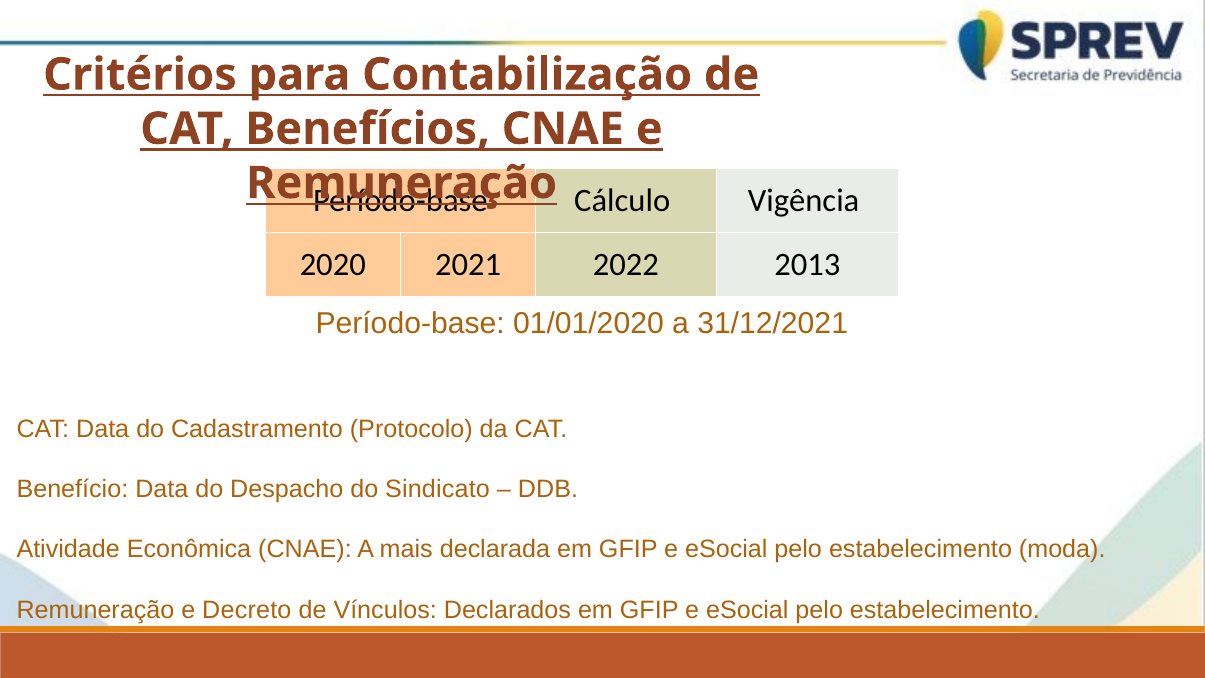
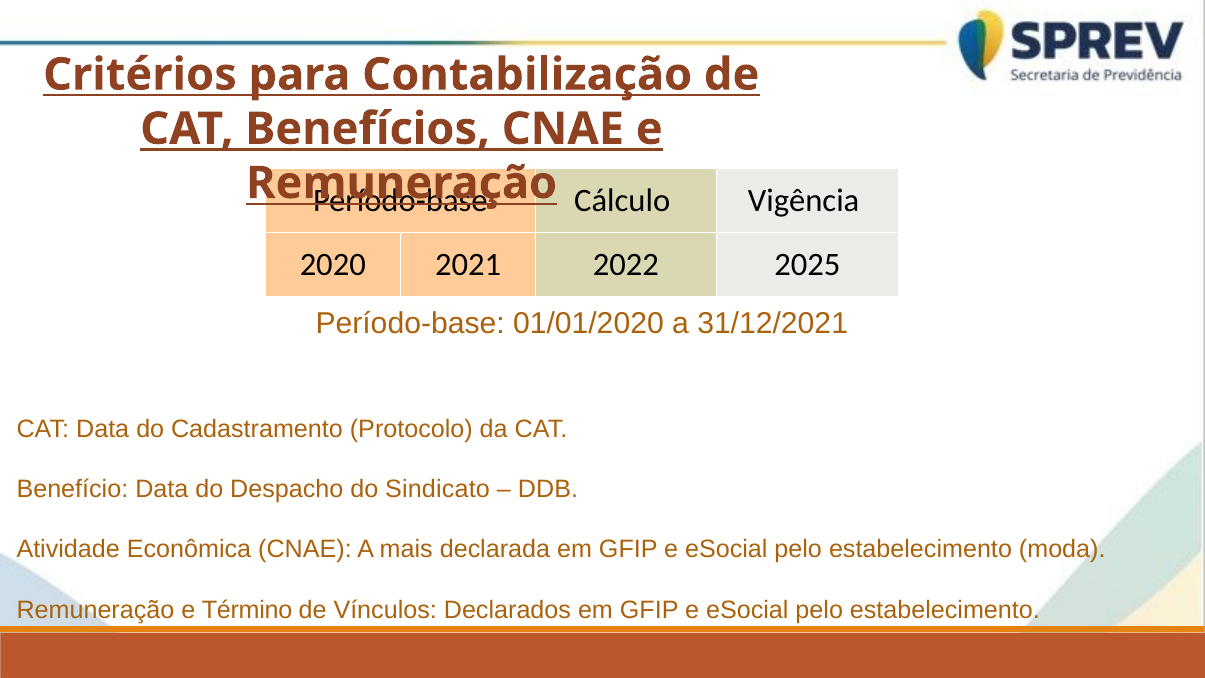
2013: 2013 -> 2025 (807, 265)
Decreto: Decreto -> Término (247, 610)
